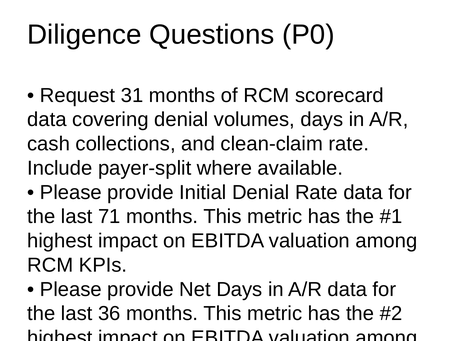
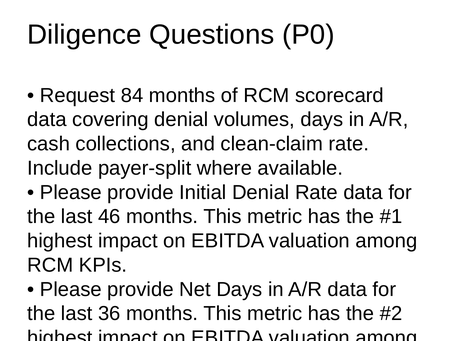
31: 31 -> 84 (132, 95)
71: 71 -> 46 (109, 217)
